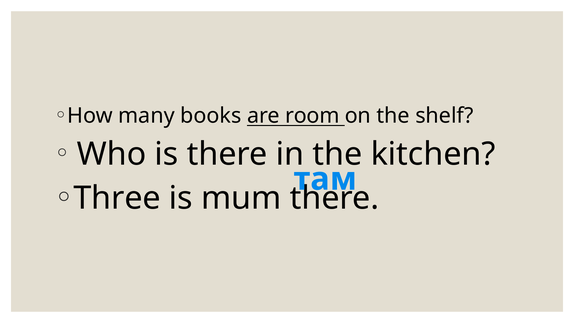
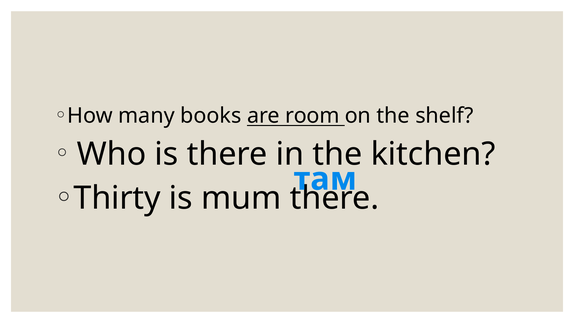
Three: Three -> Thirty (117, 198)
